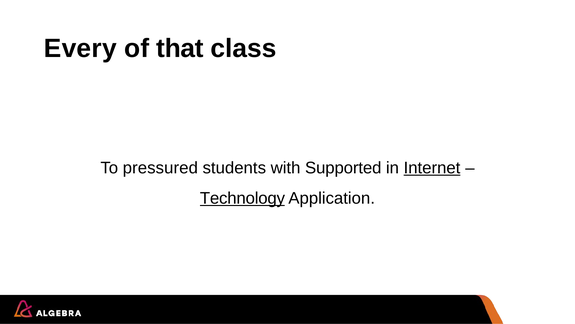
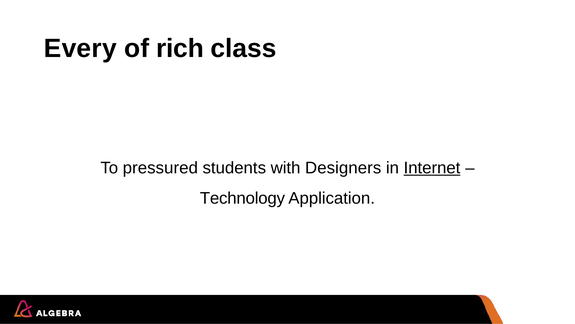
that: that -> rich (180, 48)
Supported: Supported -> Designers (343, 168)
Technology underline: present -> none (242, 198)
